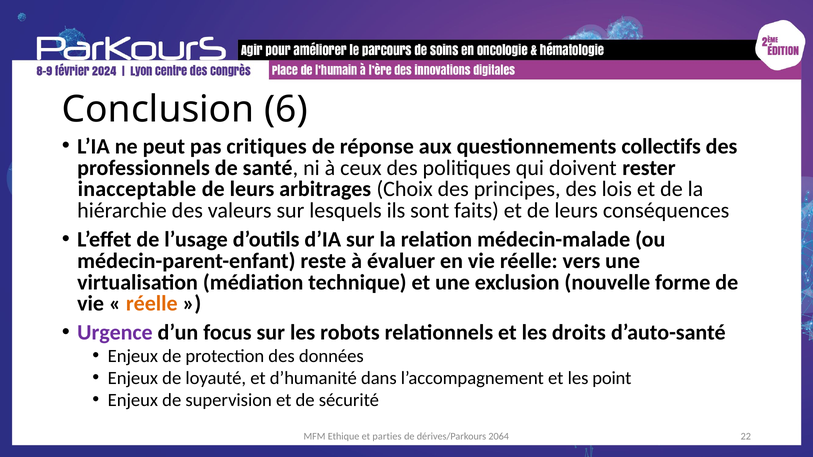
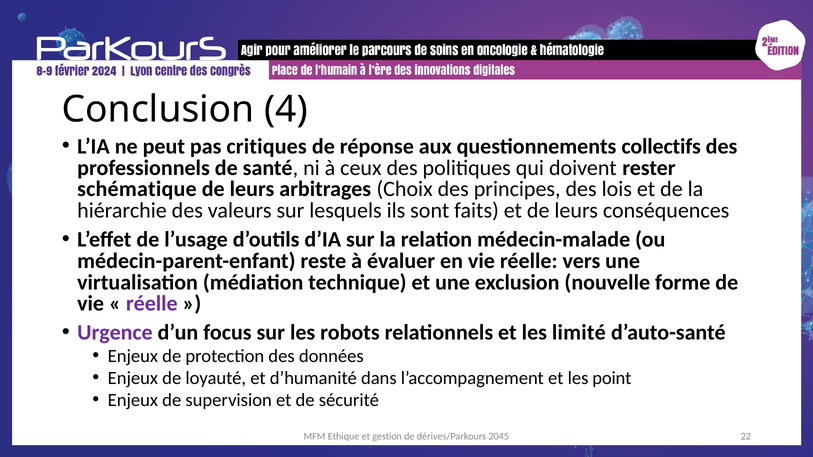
6: 6 -> 4 (286, 110)
inacceptable: inacceptable -> schématique (137, 189)
réelle colour: orange -> purple (152, 304)
droits: droits -> limité (579, 333)
parties: parties -> gestion (387, 437)
2064: 2064 -> 2045 (499, 437)
